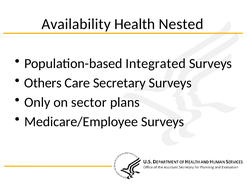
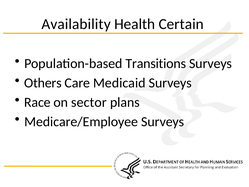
Nested: Nested -> Certain (181, 24)
Integrated: Integrated -> Transitions (156, 63)
Secretary: Secretary -> Medicaid (119, 83)
Only: Only -> Race (37, 102)
